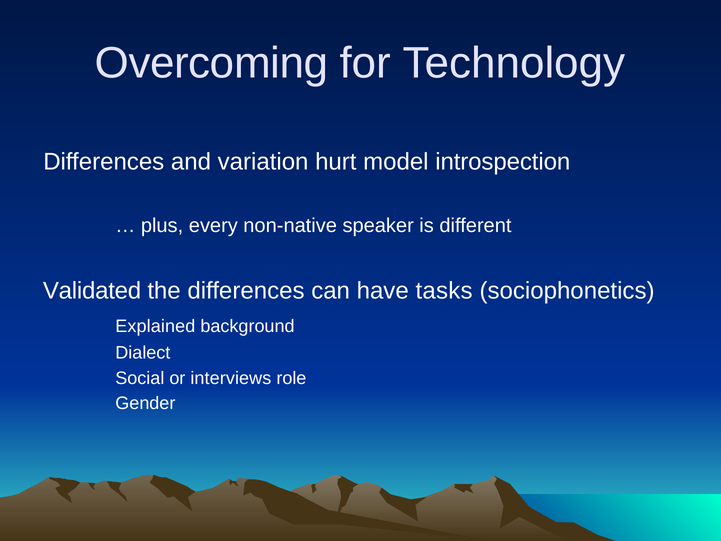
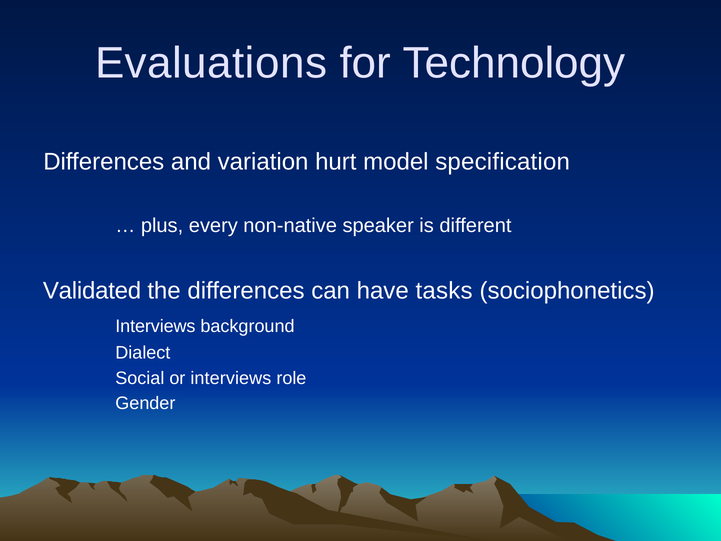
Overcoming: Overcoming -> Evaluations (211, 63)
introspection: introspection -> specification (503, 162)
Explained: Explained -> Interviews (155, 326)
